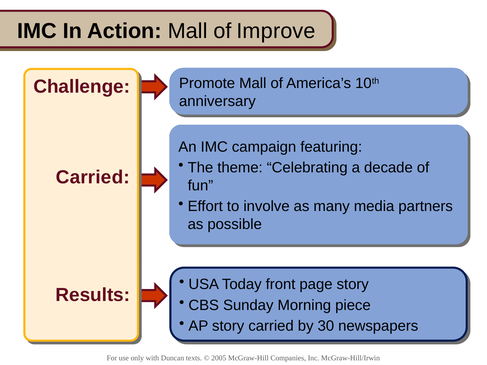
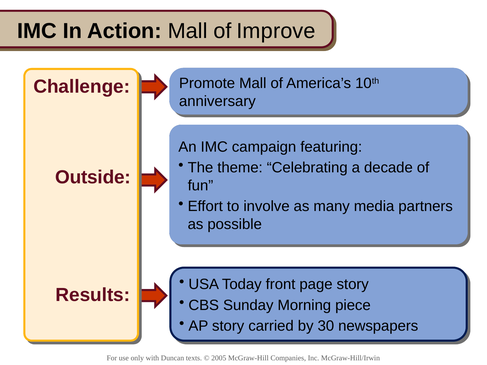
Carried: Carried -> Outside (93, 177)
